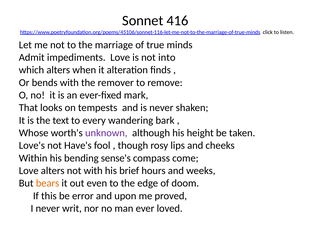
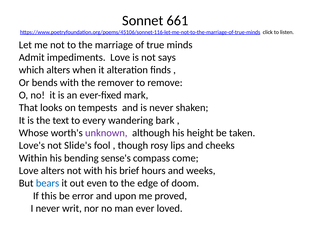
416: 416 -> 661 (178, 21)
into: into -> says (167, 57)
Have's: Have's -> Slide's (78, 145)
bears colour: orange -> blue (48, 183)
